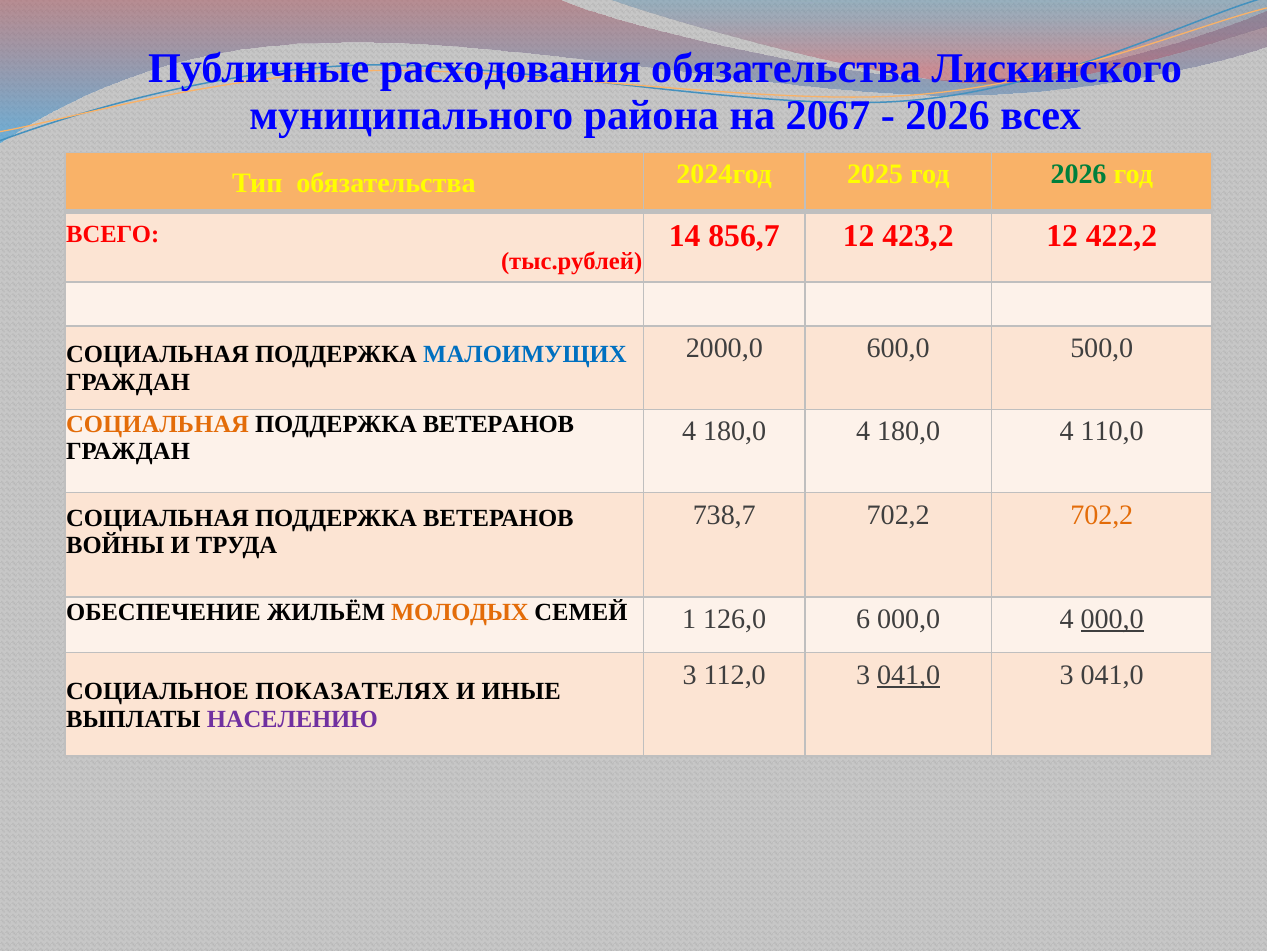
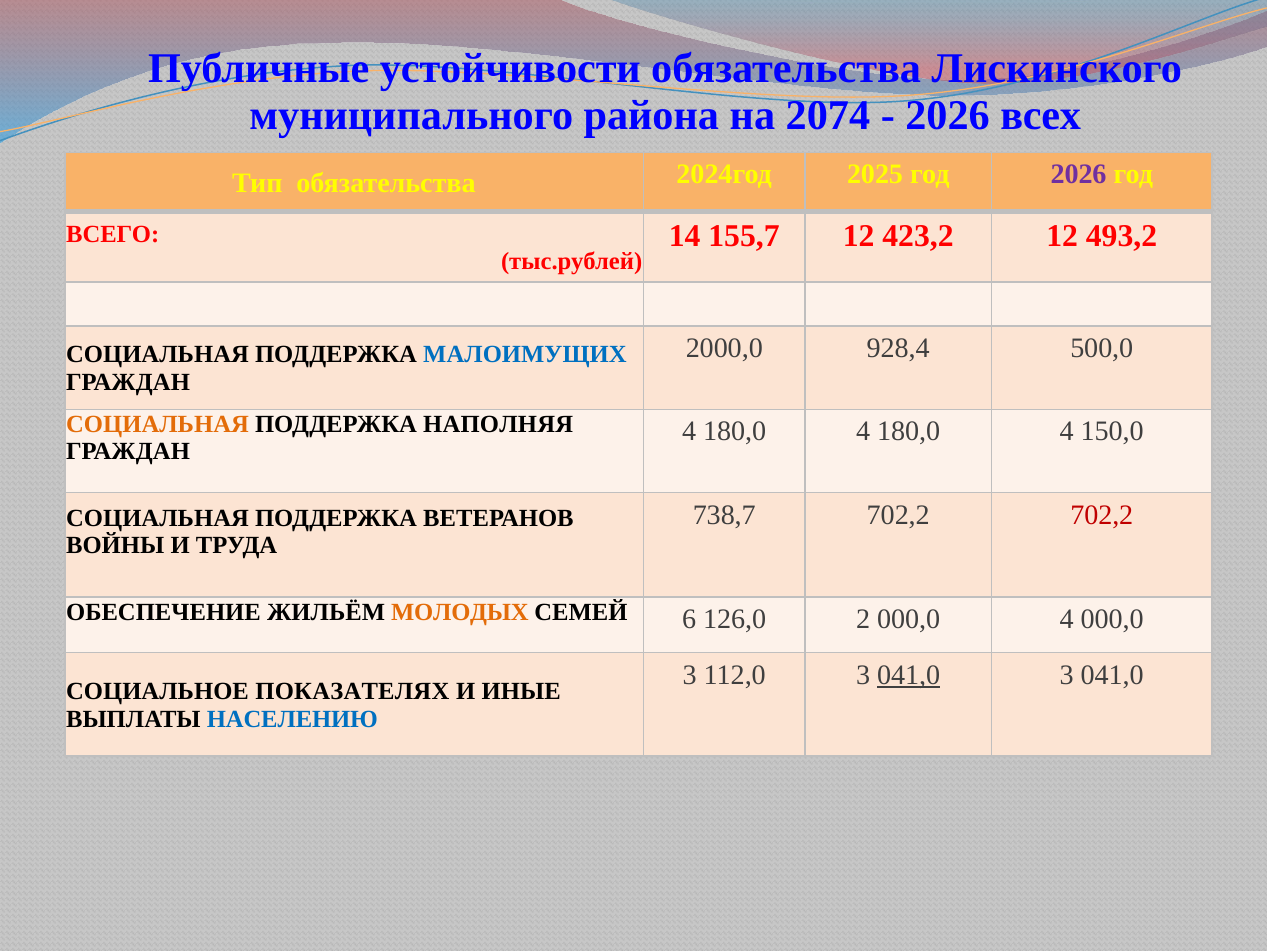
расходования: расходования -> устойчивости (510, 69)
2067: 2067 -> 2074 (828, 116)
2026 colour: green -> purple (1079, 174)
856,7: 856,7 -> 155,7 (744, 236)
422,2: 422,2 -> 493,2 (1121, 236)
600,0: 600,0 -> 928,4 (898, 348)
ВЕТЕРАНОВ: ВЕТЕРАНОВ -> НАПОЛНЯЯ (498, 424)
110,0: 110,0 -> 150,0 (1112, 431)
702,2 colour: orange -> red (1102, 514)
1: 1 -> 6 (689, 619)
6: 6 -> 2 (863, 619)
000,0 underline: present -> none (1112, 619)
НАСЕЛЕНИЮ colour: purple -> blue (292, 718)
